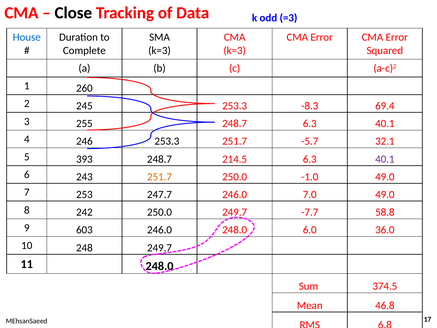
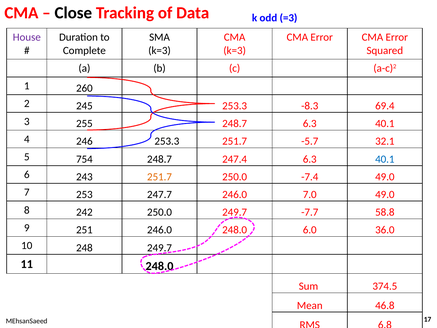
House colour: blue -> purple (27, 37)
393: 393 -> 754 (84, 159)
214.5: 214.5 -> 247.4 (235, 159)
40.1 colour: purple -> blue (385, 159)
-1.0: -1.0 -> -7.4 (310, 177)
603: 603 -> 251 (84, 230)
